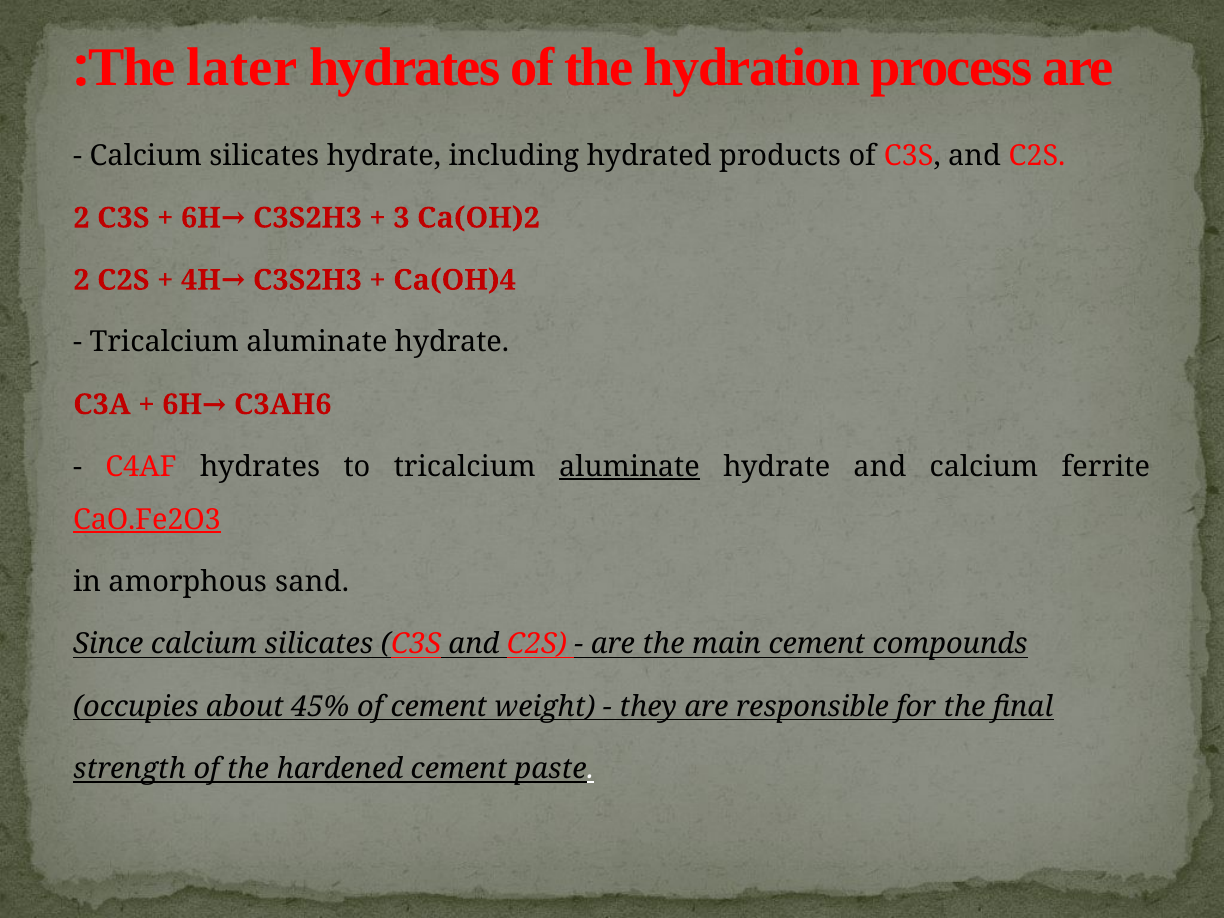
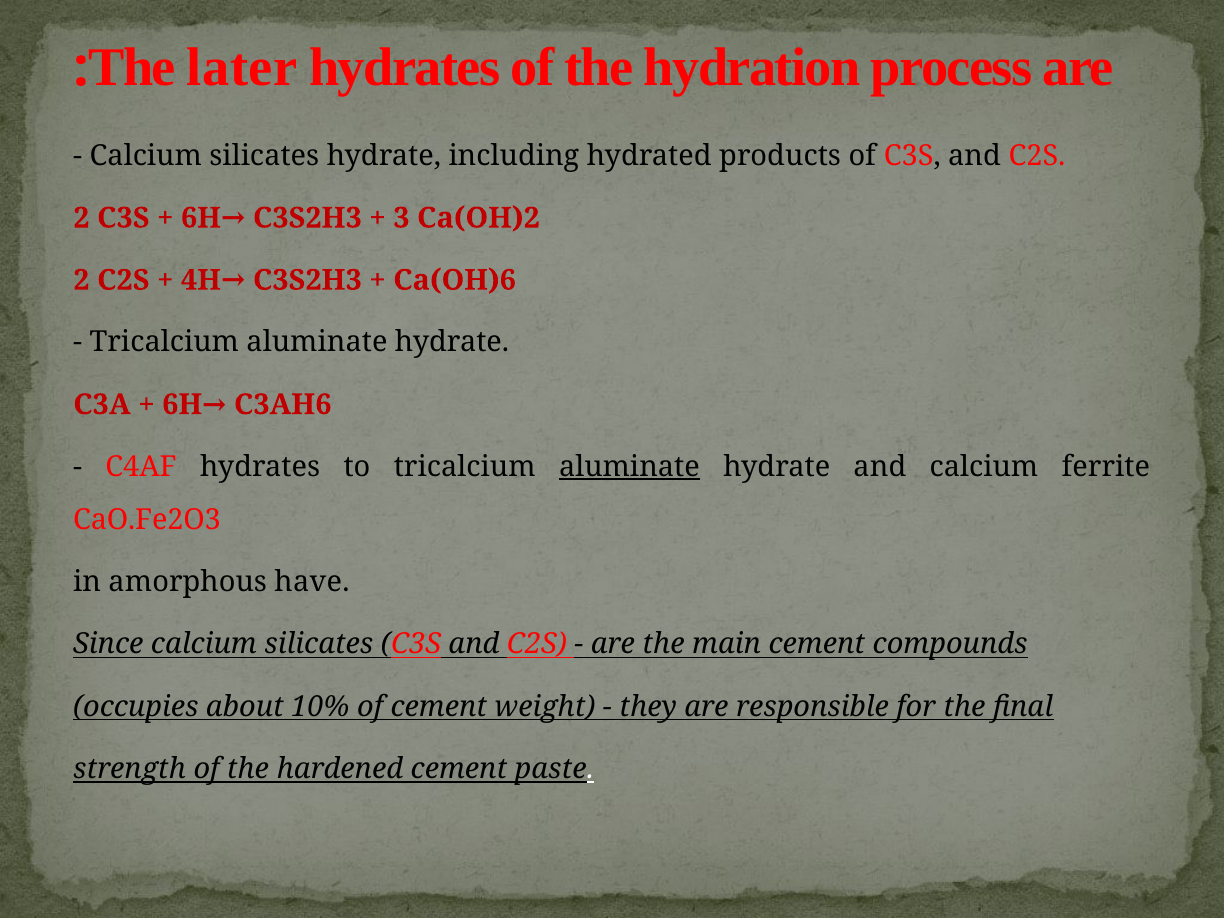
Ca(OH)4: Ca(OH)4 -> Ca(OH)6 (455, 280)
CaO.Fe2O3 underline: present -> none (147, 520)
sand: sand -> have (312, 582)
45%: 45% -> 10% (320, 706)
